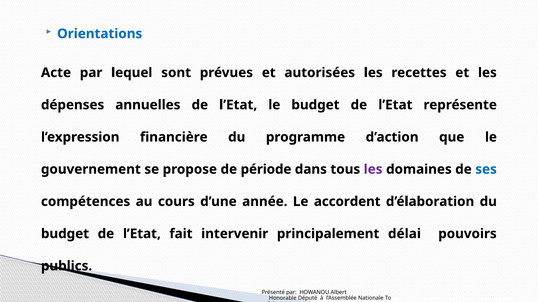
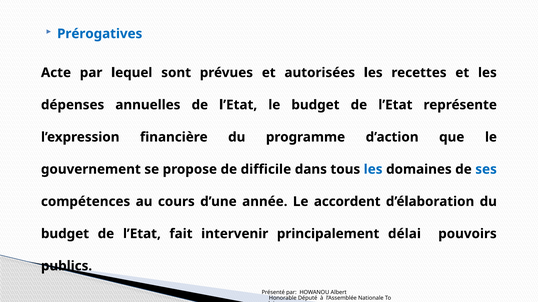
Orientations: Orientations -> Prérogatives (100, 34)
période: période -> difficile (266, 170)
les colour: purple -> blue (373, 170)
